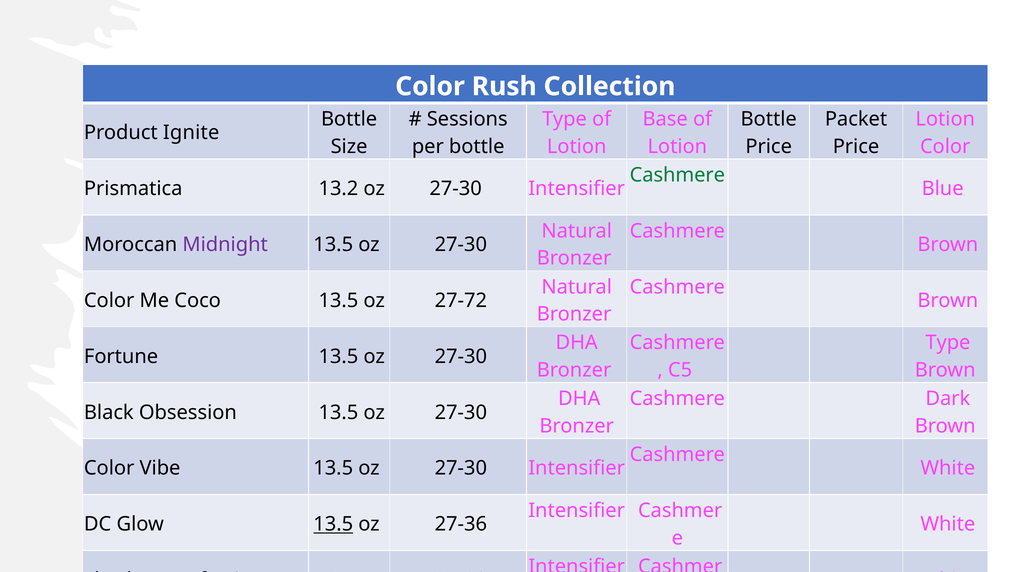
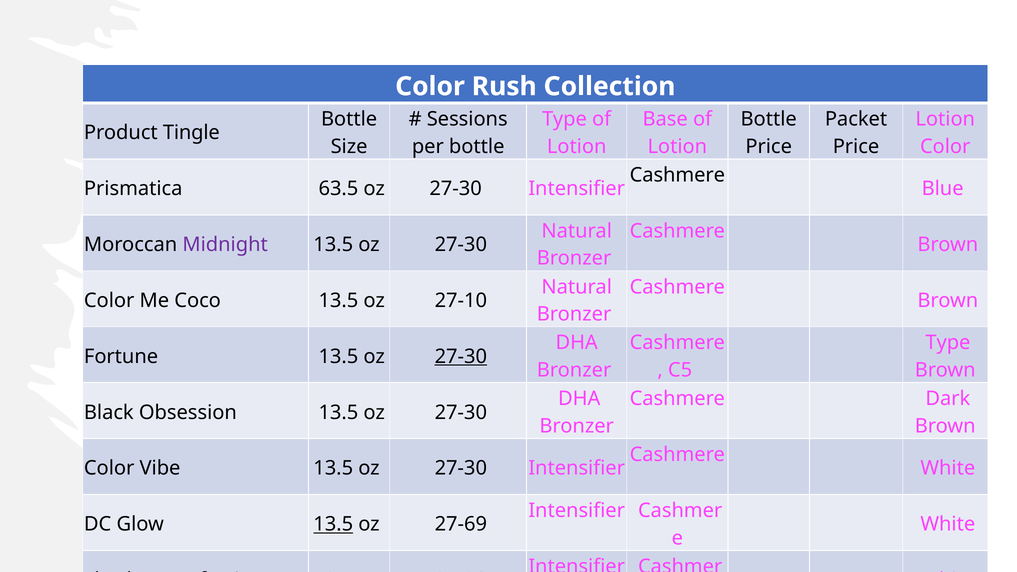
Product Ignite: Ignite -> Tingle (191, 133)
Cashmere colour: green -> black (677, 175)
13.2: 13.2 -> 63.5 (338, 189)
27-72: 27-72 -> 27-10 (461, 301)
27-30 underline: none -> present (461, 357)
27-36: 27-36 -> 27-69 (461, 524)
